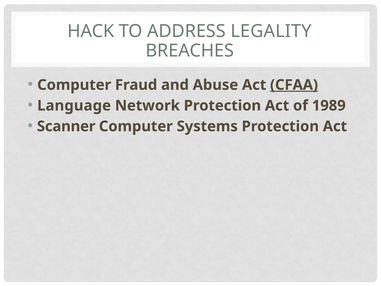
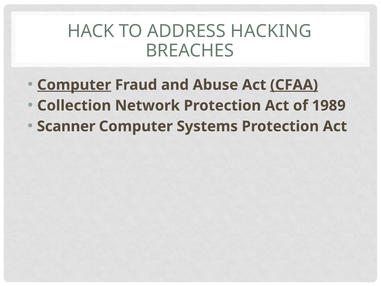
LEGALITY: LEGALITY -> HACKING (271, 31)
Computer underline: none -> present (74, 85)
Language: Language -> Collection (74, 106)
